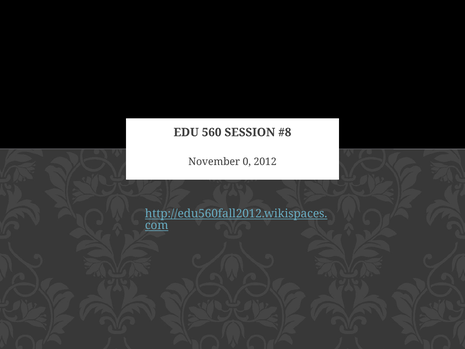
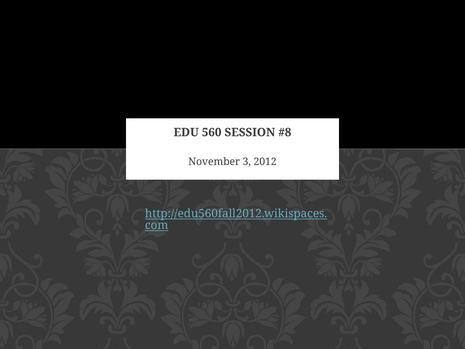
0: 0 -> 3 (247, 162)
